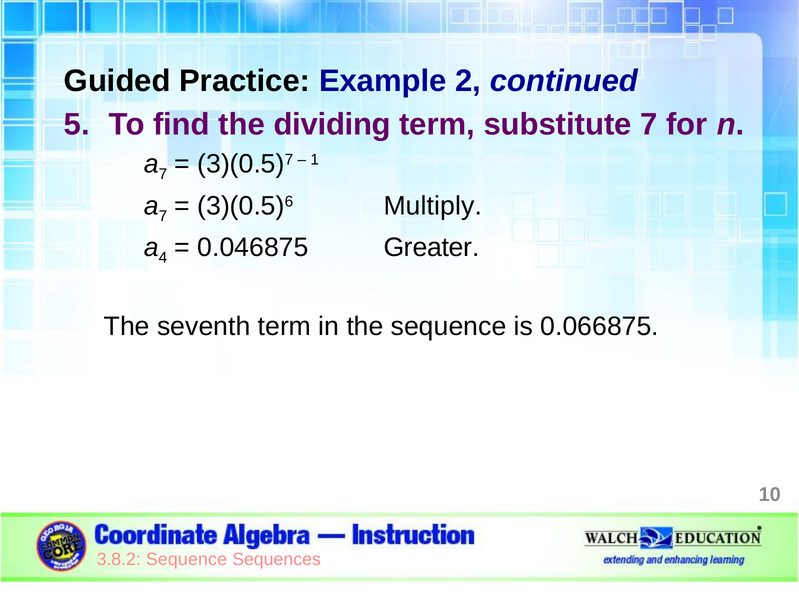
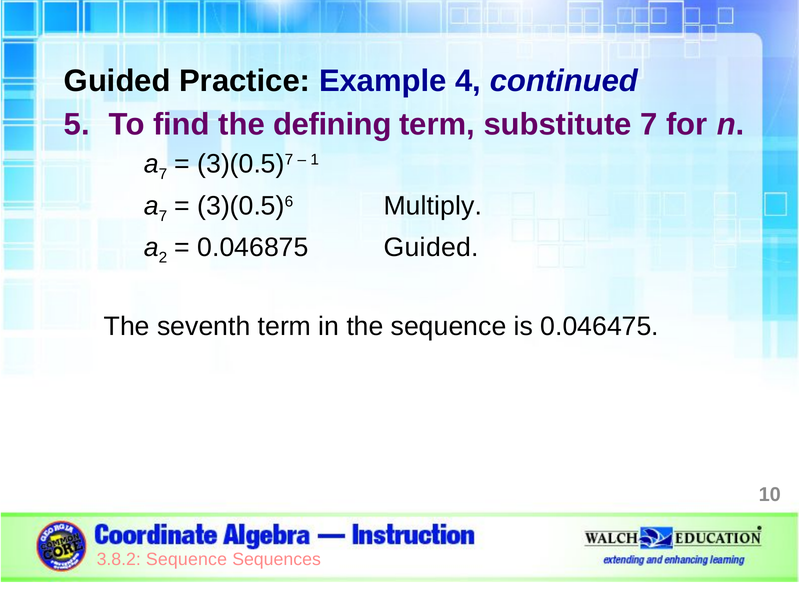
2: 2 -> 4 (468, 81)
dividing: dividing -> defining (332, 124)
4: 4 -> 2 (163, 257)
0.046875 Greater: Greater -> Guided (431, 247)
0.066875: 0.066875 -> 0.046475 (600, 326)
